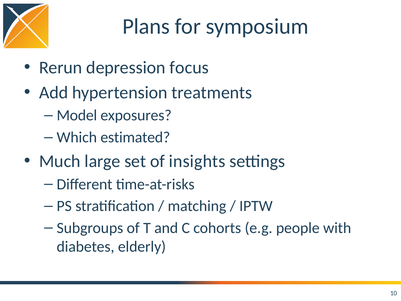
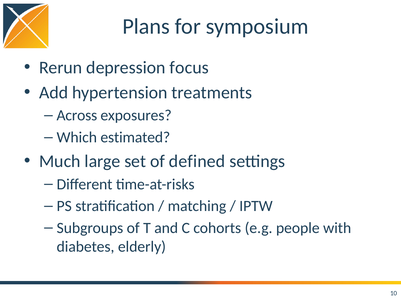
Model: Model -> Across (77, 115)
insights: insights -> defined (197, 161)
